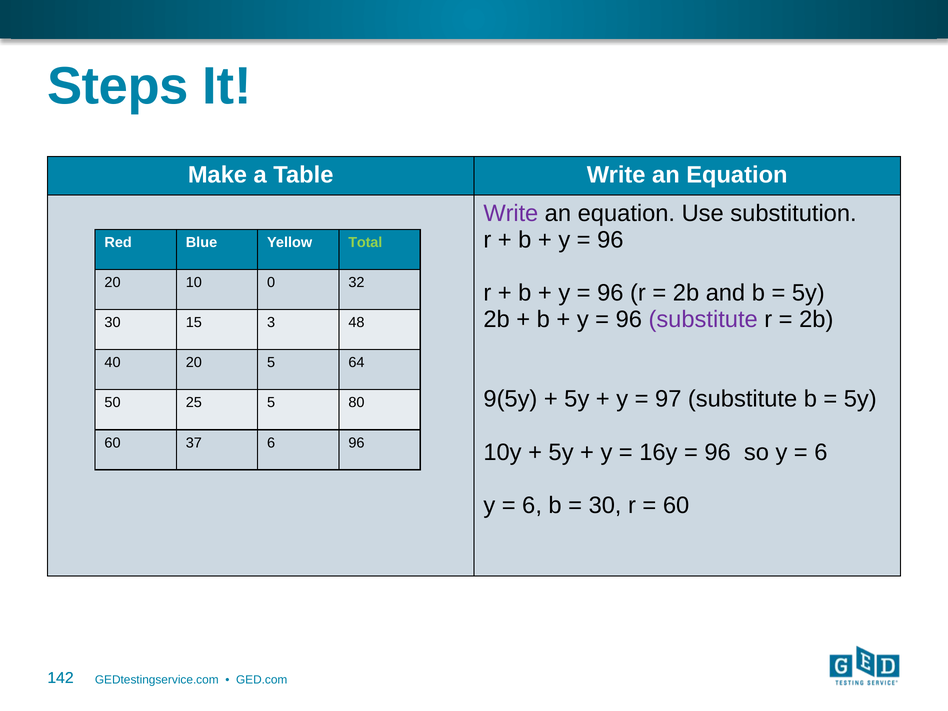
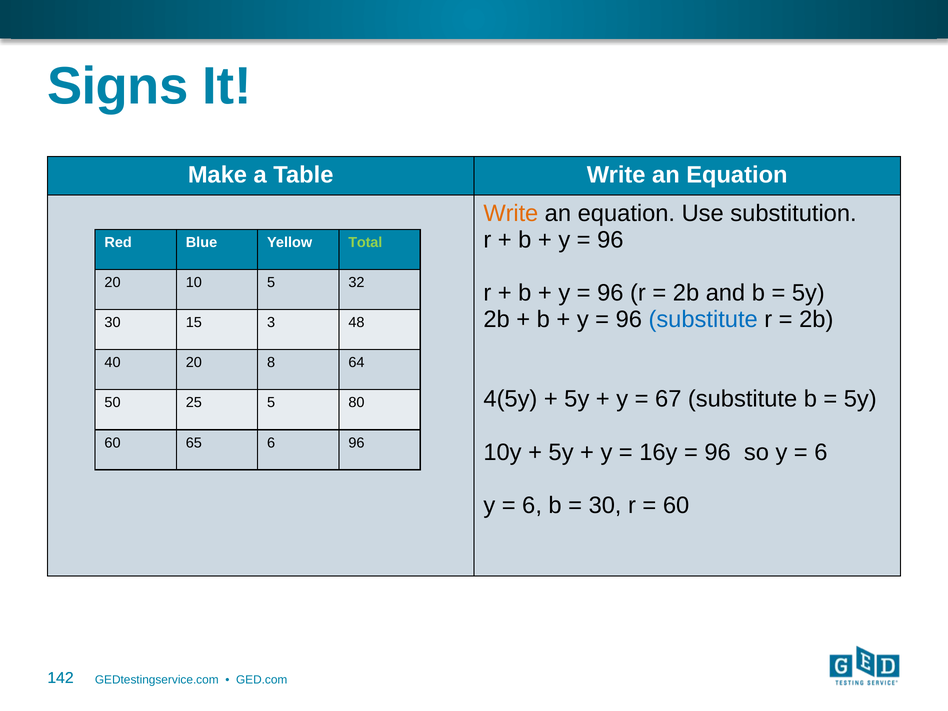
Steps: Steps -> Signs (118, 86)
Write colour: purple -> orange (511, 213)
10 0: 0 -> 5 (271, 283)
substitute colour: purple -> blue (703, 320)
20 5: 5 -> 8 (271, 363)
9(5y: 9(5y -> 4(5y (510, 399)
97: 97 -> 67 (668, 399)
37: 37 -> 65 (194, 443)
